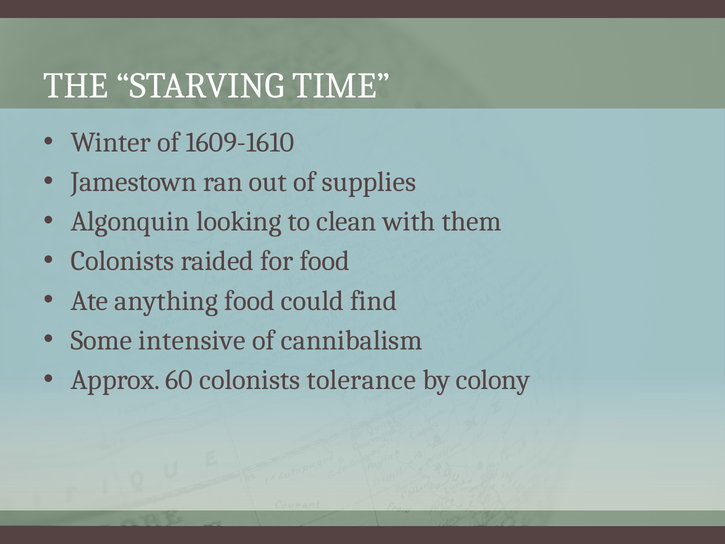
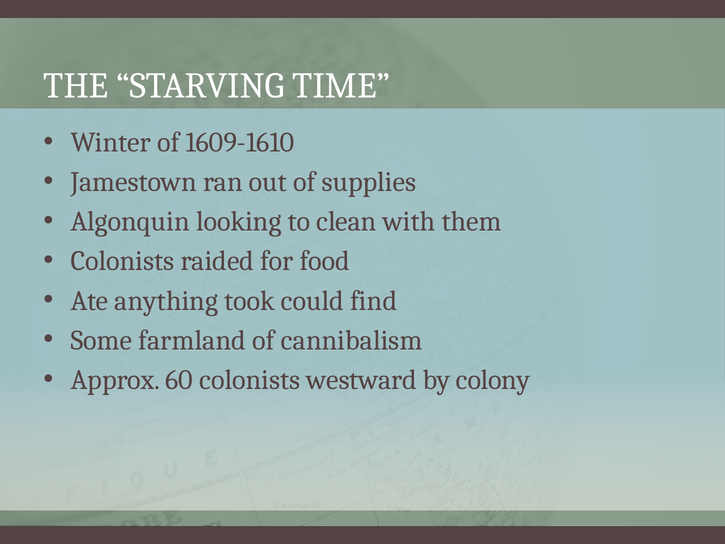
anything food: food -> took (250, 301)
intensive: intensive -> farmland (192, 340)
tolerance: tolerance -> westward (362, 380)
